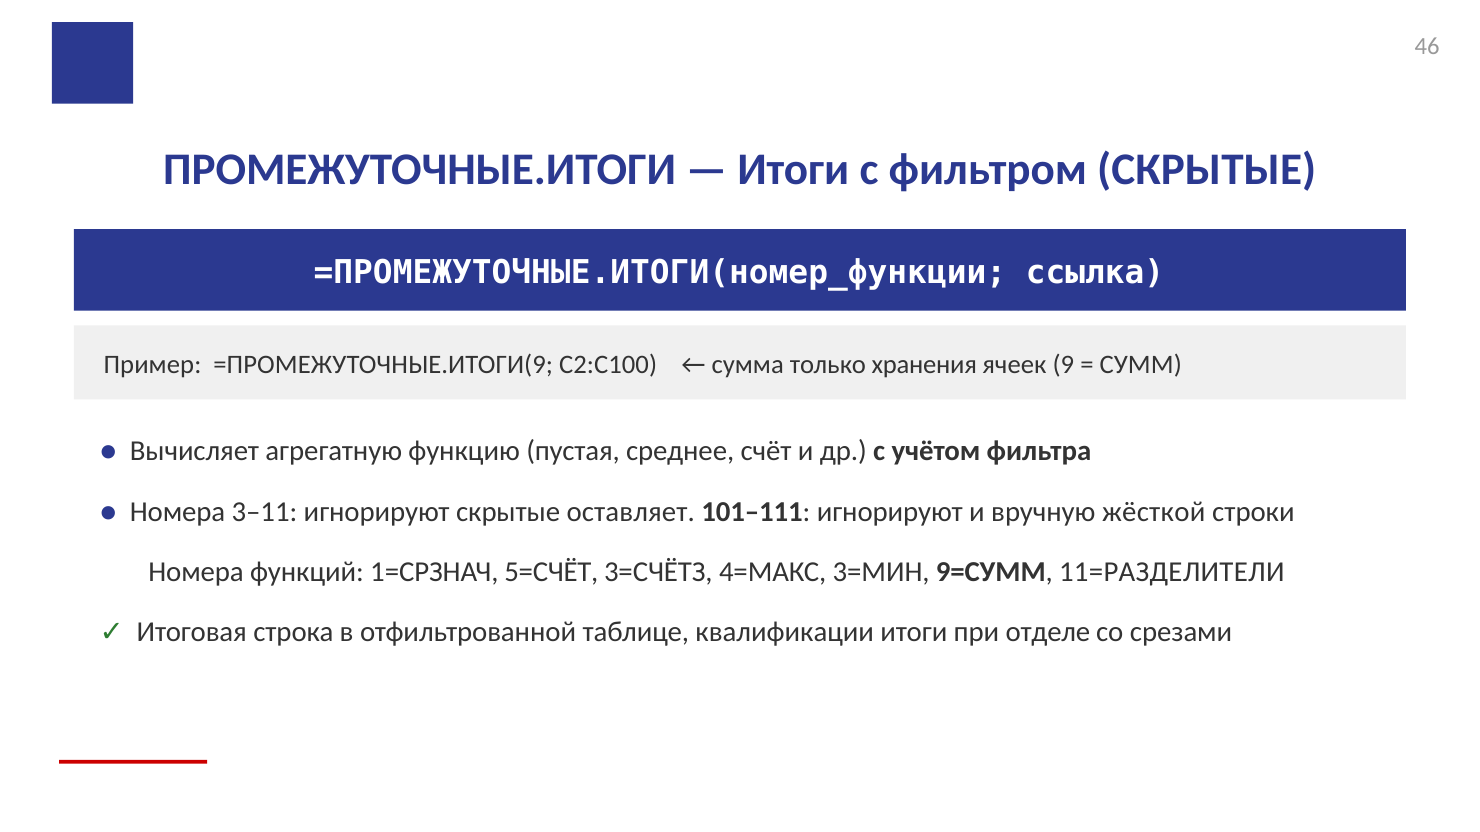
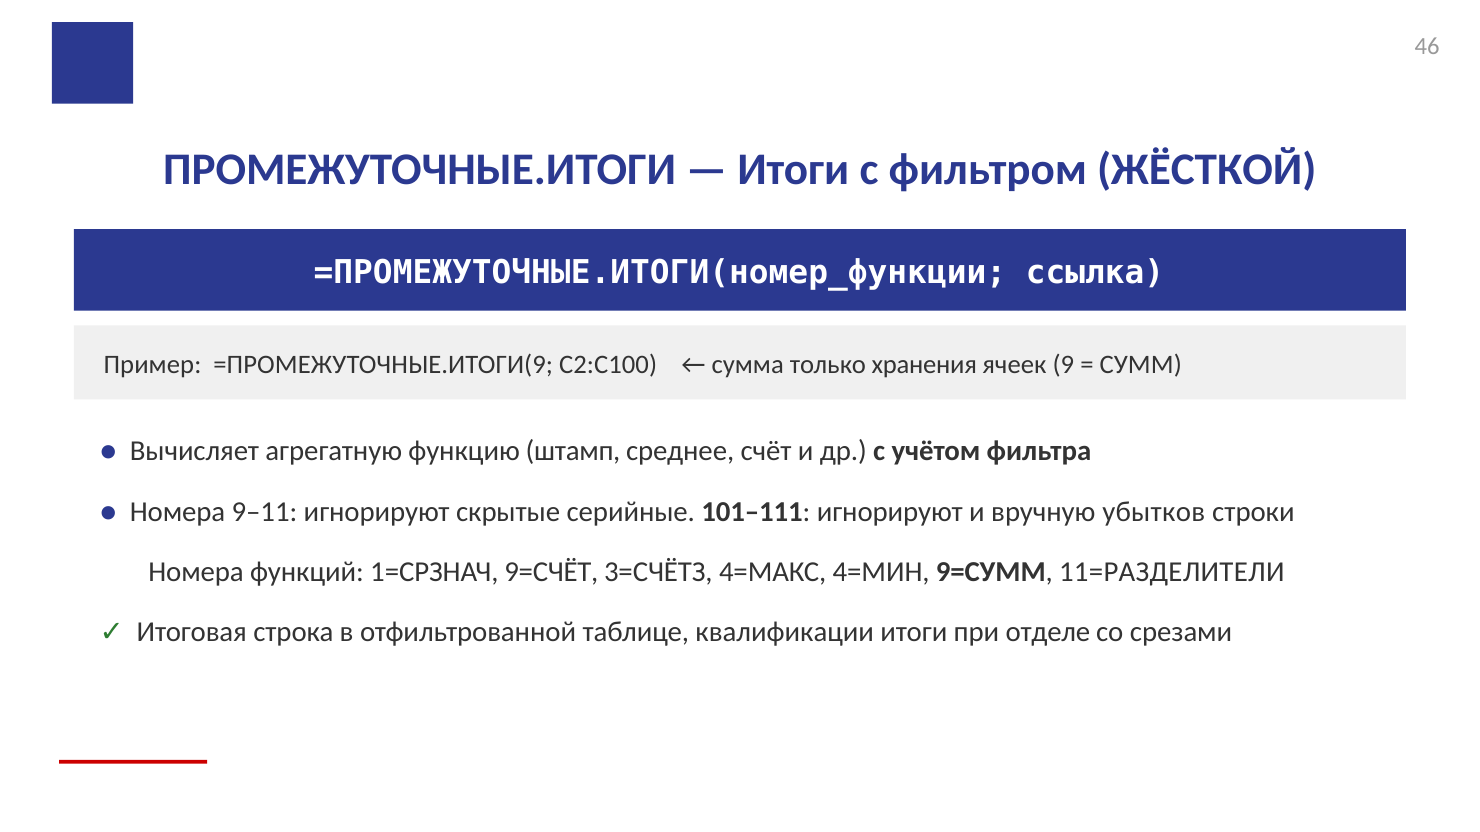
фильтром СКРЫТЫЕ: СКРЫТЫЕ -> ЖЁСТКОЙ (1207, 170)
пустая: пустая -> штамп (573, 452)
3–11: 3–11 -> 9–11 (264, 512)
оставляет: оставляет -> серийные (631, 512)
жёсткой: жёсткой -> убытков (1154, 512)
5=СЧЁТ: 5=СЧЁТ -> 9=СЧЁТ (551, 572)
3=МИН: 3=МИН -> 4=МИН (881, 572)
